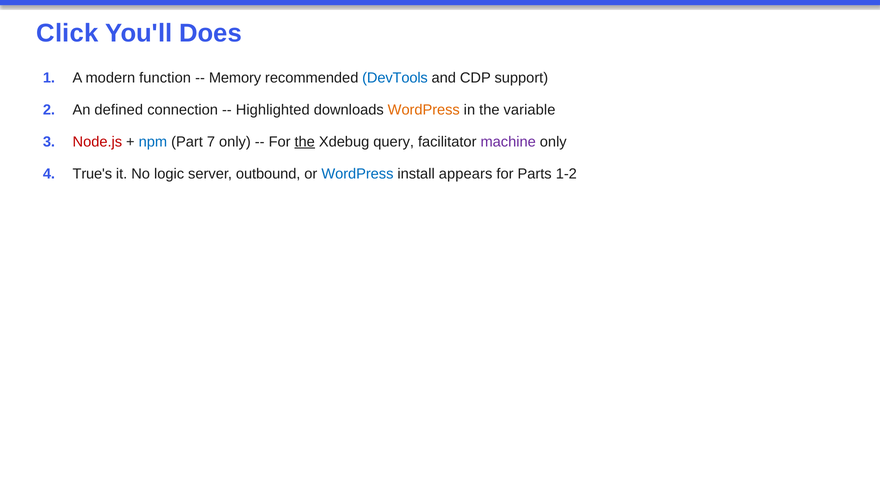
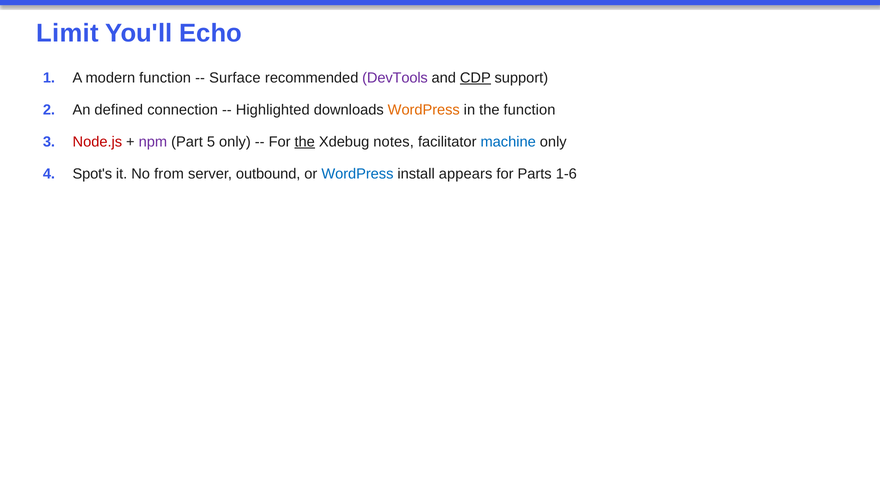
Click: Click -> Limit (67, 33)
Does: Does -> Echo (211, 33)
Memory: Memory -> Surface (235, 78)
DevTools colour: blue -> purple (395, 78)
CDP underline: none -> present (475, 78)
the variable: variable -> function (529, 110)
npm colour: blue -> purple (153, 142)
7: 7 -> 5 (211, 142)
query: query -> notes (394, 142)
machine colour: purple -> blue (508, 142)
True's: True's -> Spot's (92, 174)
logic: logic -> from (169, 174)
1-2: 1-2 -> 1-6 (566, 174)
